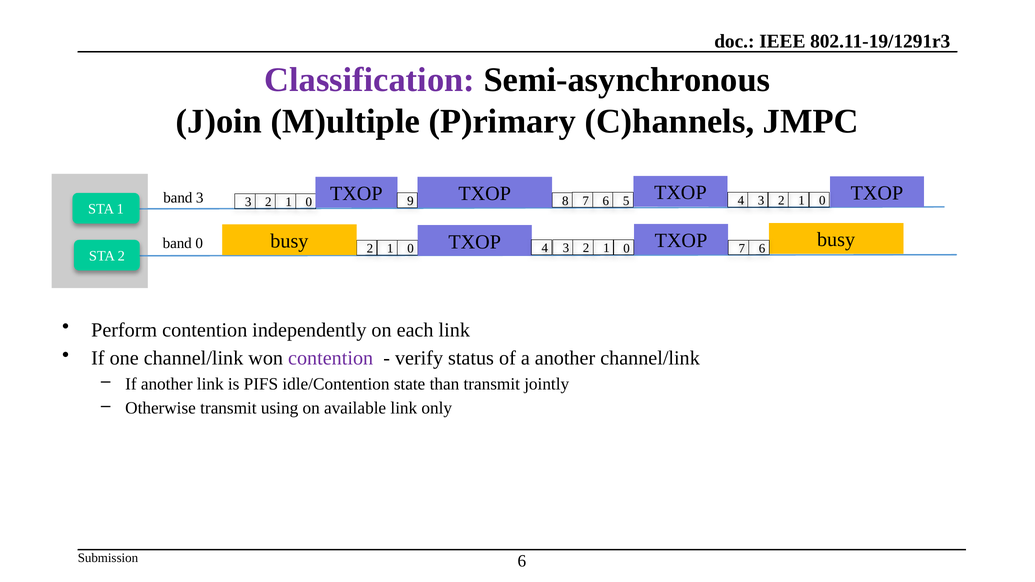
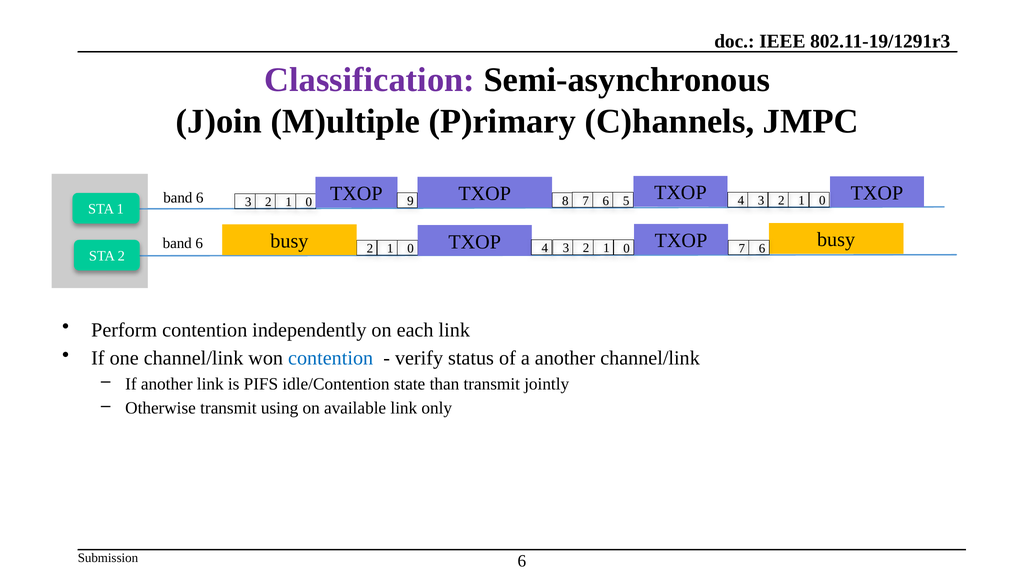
3: 3 -> 6 (200, 198)
0: 0 -> 6 (199, 243)
contention colour: purple -> blue (331, 358)
